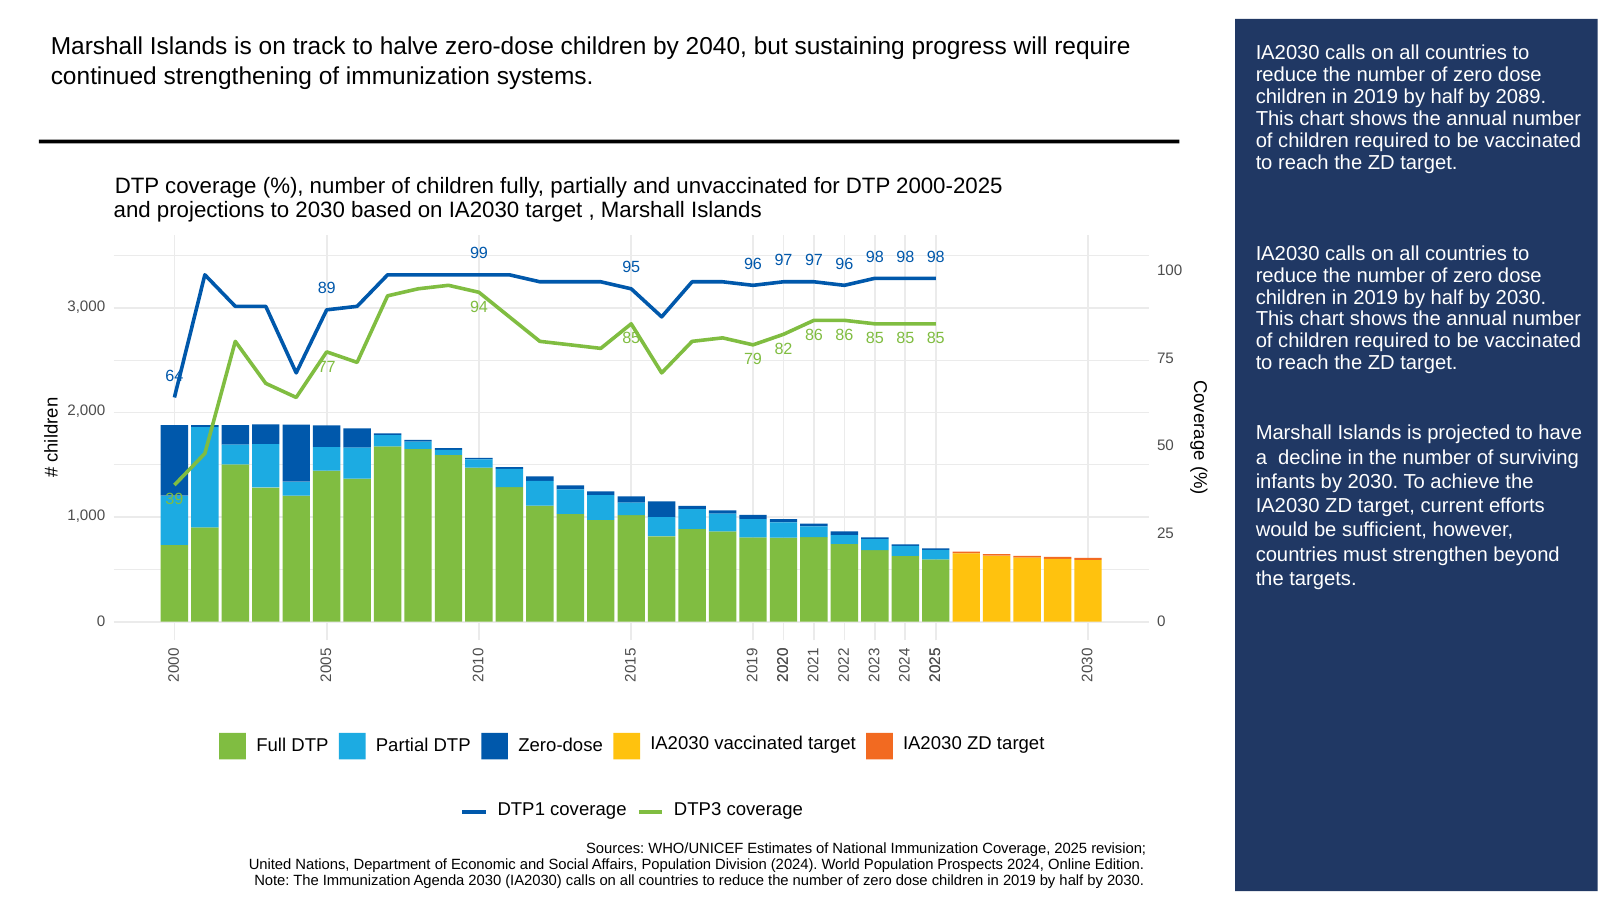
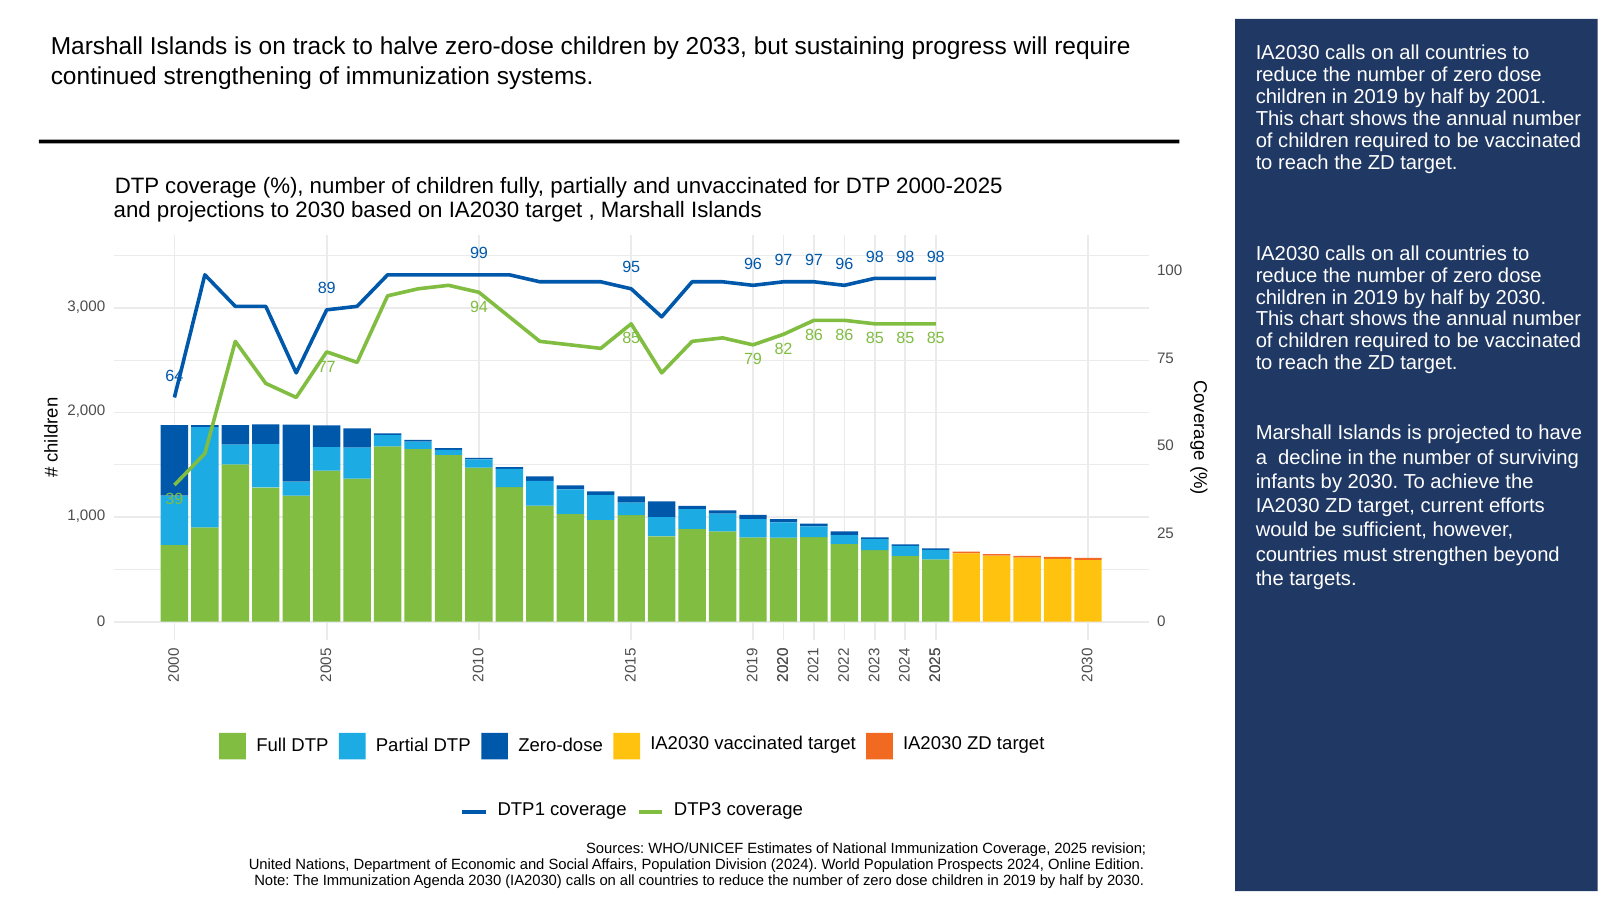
2040: 2040 -> 2033 (716, 47)
2089: 2089 -> 2001 (1521, 97)
